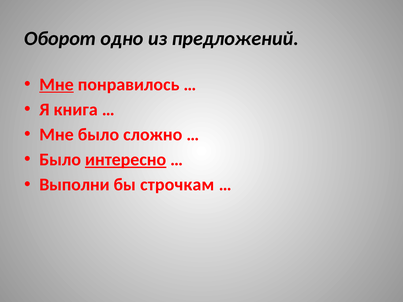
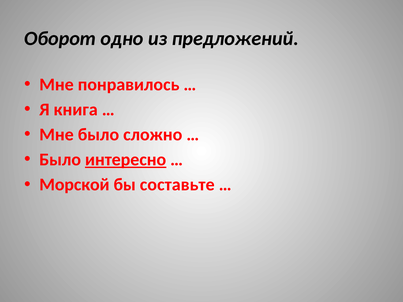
Мне underline: present -> none (57, 85)
Выполни: Выполни -> Морской (74, 185)
строчкам: строчкам -> составьте (177, 185)
